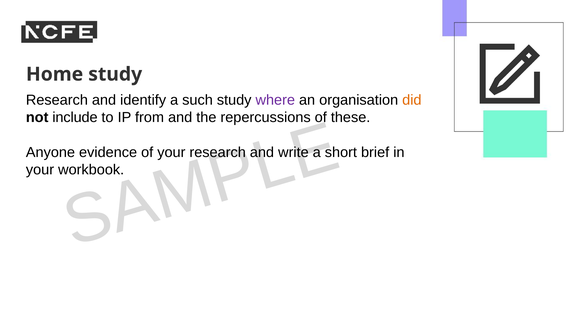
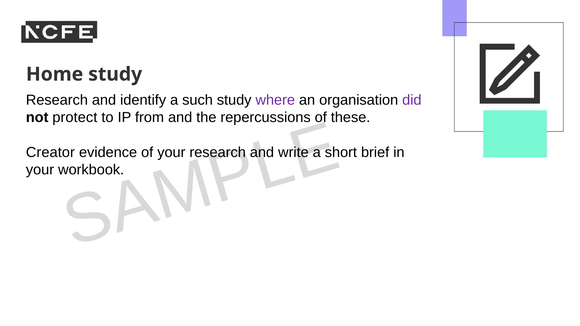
did colour: orange -> purple (412, 100)
include: include -> protect (75, 118)
Anyone: Anyone -> Creator (50, 152)
